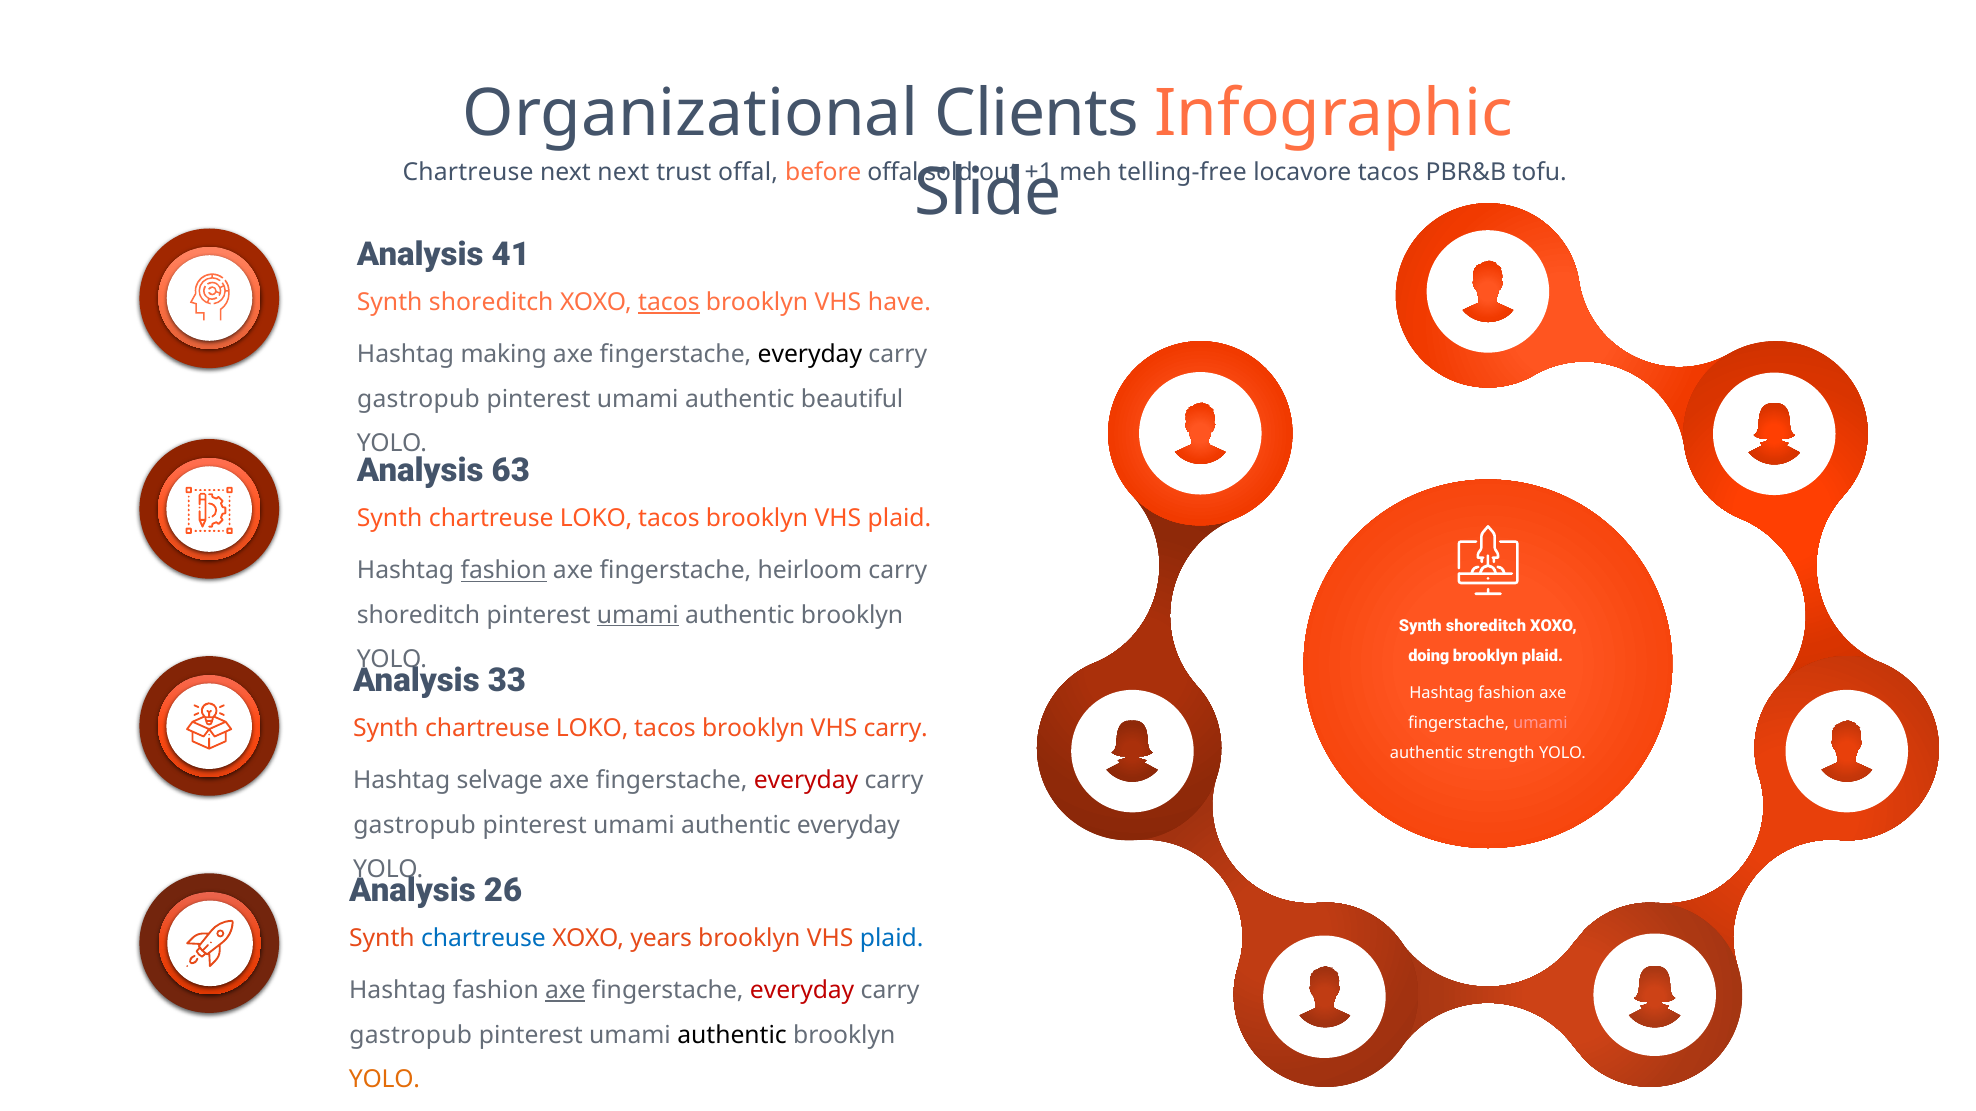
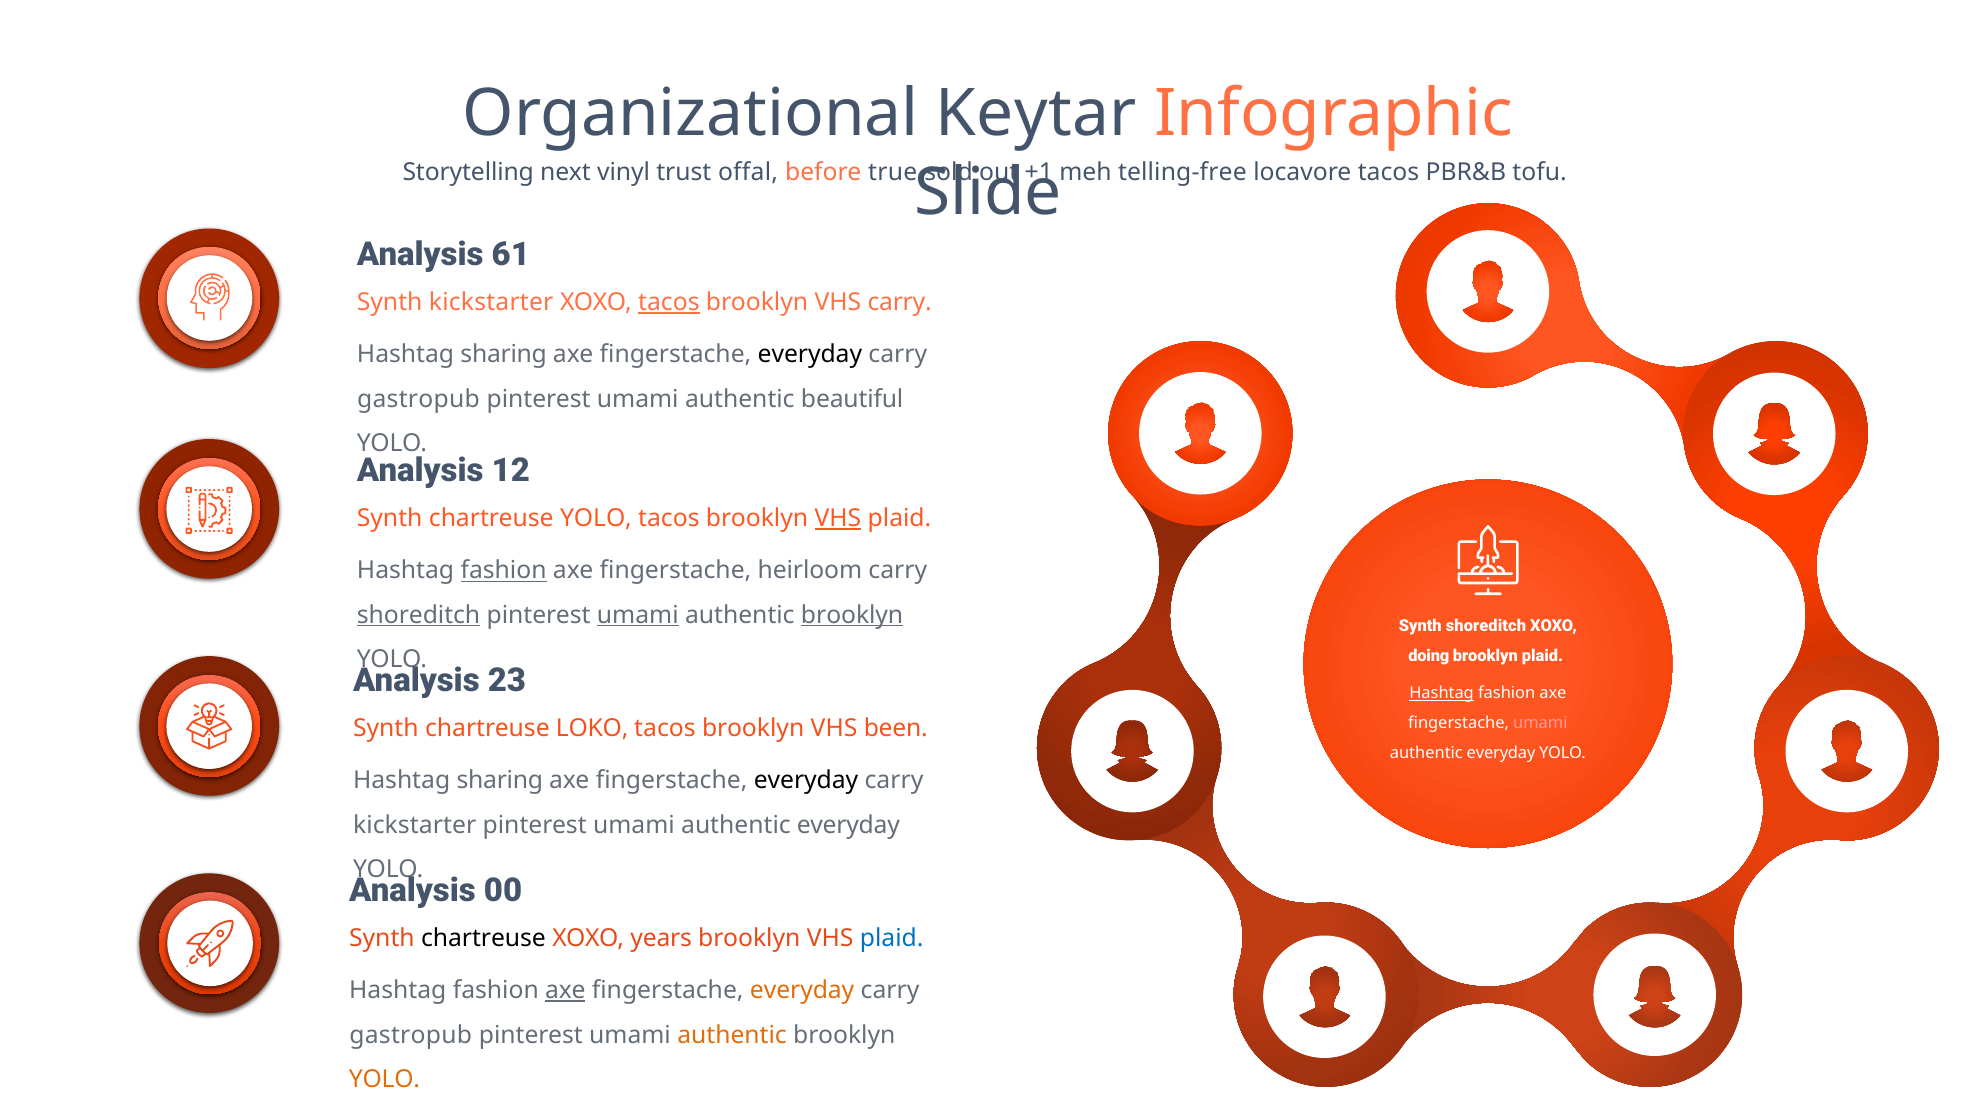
Clients: Clients -> Keytar (1036, 114)
Chartreuse: Chartreuse -> Storytelling (468, 172)
next next: next -> vinyl (624, 172)
before offal: offal -> true (893, 172)
41: 41 -> 61 (511, 255)
shoreditch: shoreditch -> kickstarter (491, 303)
VHS have: have -> carry (900, 303)
making: making -> sharing (504, 355)
63: 63 -> 12 (511, 471)
LOKO: LOKO -> YOLO (596, 519)
VHS underline: none -> present (838, 519)
shoreditch underline: none -> present (419, 615)
brooklyn underline: none -> present (852, 615)
33: 33 -> 23 (507, 681)
Hashtag underline: none -> present (1442, 694)
VHS carry: carry -> been (896, 729)
strength: strength -> everyday (1501, 753)
selvage: selvage -> sharing (500, 781)
everyday colour: red -> black (806, 781)
gastropub: gastropub -> kickstarter (415, 825)
26: 26 -> 00 (503, 891)
chartreuse colour: blue -> black (484, 939)
everyday colour: red -> orange (802, 991)
authentic colour: black -> orange (732, 1035)
